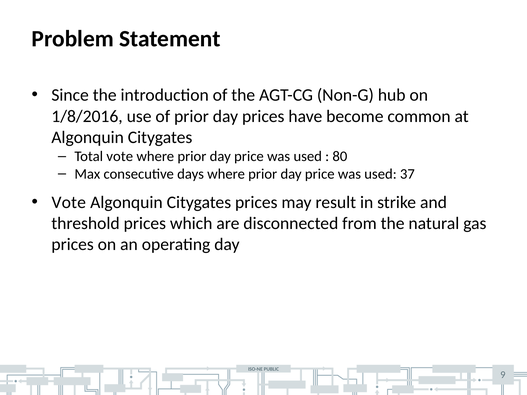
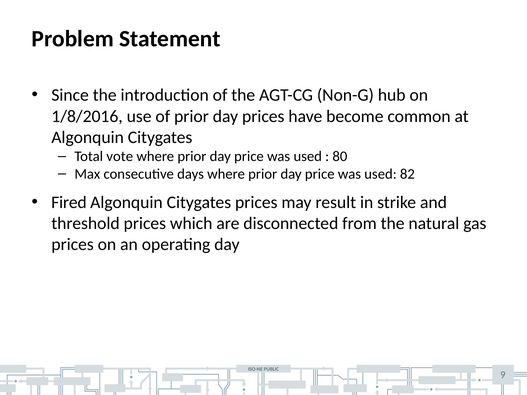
37: 37 -> 82 (407, 174)
Vote: Vote -> Fired (69, 202)
